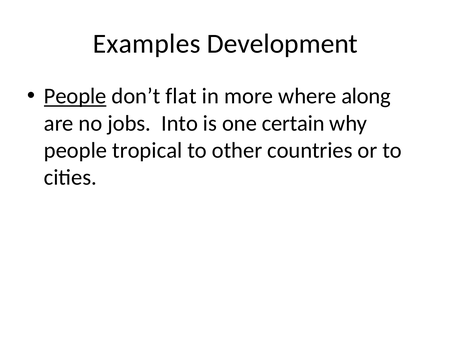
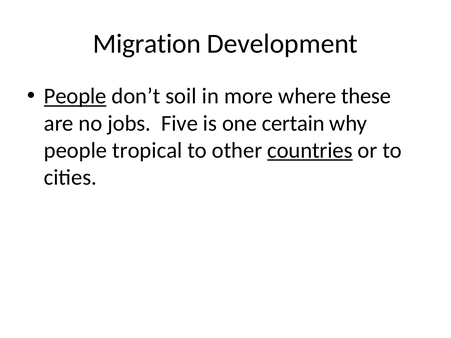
Examples: Examples -> Migration (147, 44)
flat: flat -> soil (181, 96)
along: along -> these (366, 96)
Into: Into -> Five (180, 123)
countries underline: none -> present (310, 150)
